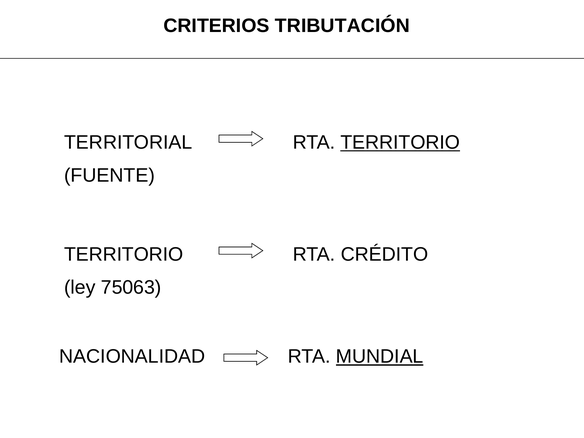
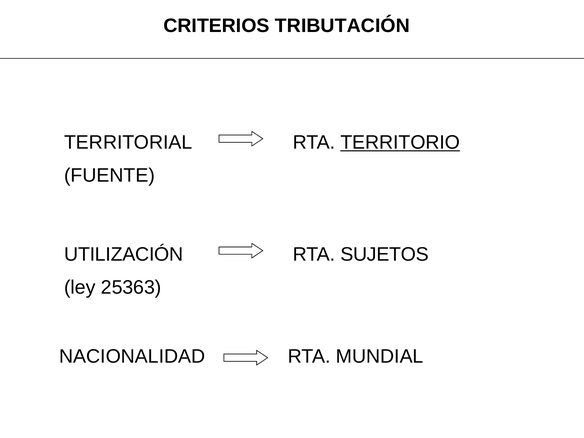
TERRITORIO: TERRITORIO -> UTILIZACIÓN (124, 254)
CRÉDITO: CRÉDITO -> SUJETOS (385, 254)
75063: 75063 -> 25363 (131, 287)
MUNDIAL underline: present -> none (380, 357)
